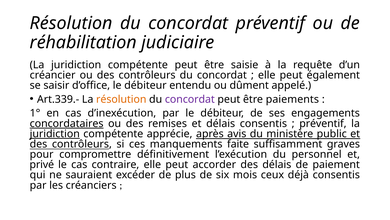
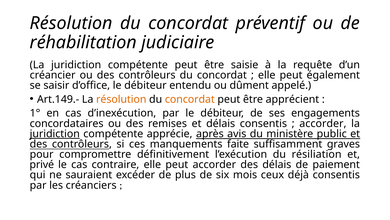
Art.339.‐: Art.339.‐ -> Art.149.‐ (58, 99)
concordat colour: purple -> orange (190, 99)
paiements: paiements -> apprécient (292, 99)
concordataires underline: present -> none (67, 123)
préventif: préventif -> accorder (323, 123)
personnel: personnel -> résiliation (317, 154)
